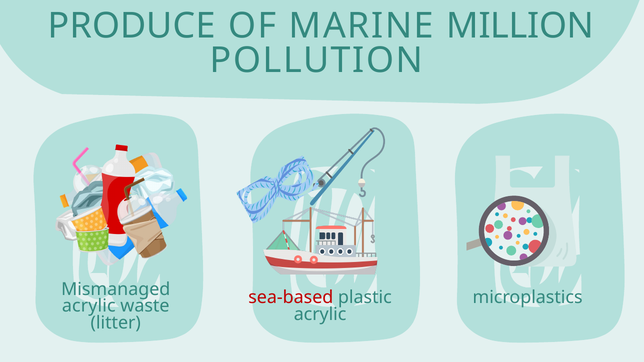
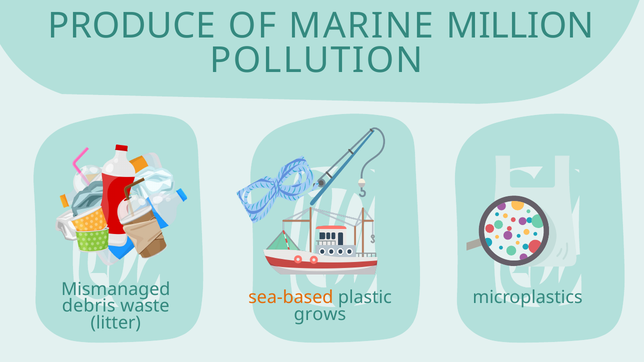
sea-based colour: red -> orange (291, 298)
acrylic: acrylic -> debris (89, 306)
acrylic: acrylic -> grows (320, 315)
